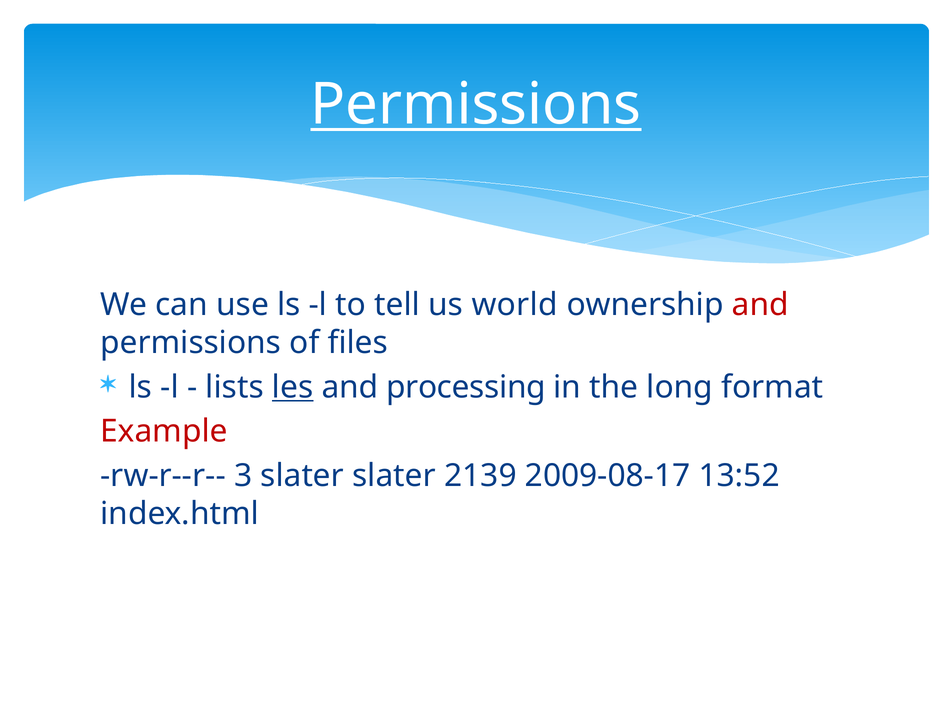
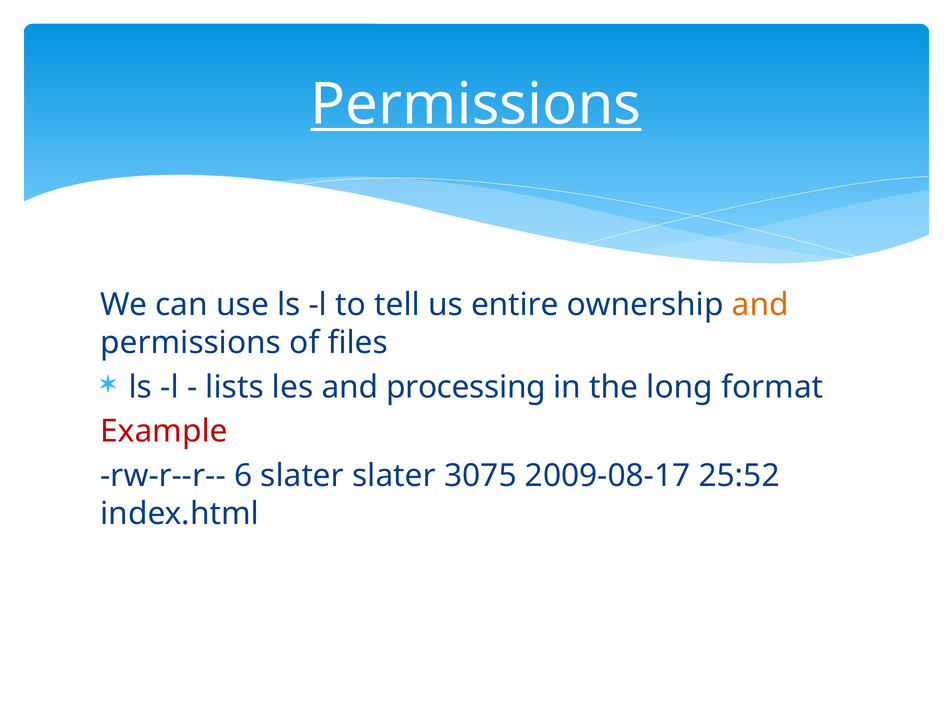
world: world -> entire (515, 305)
and colour: red -> orange (760, 305)
les underline: present -> none (293, 387)
3: 3 -> 6 (243, 476)
2139: 2139 -> 3075 (480, 476)
13:52: 13:52 -> 25:52 (739, 476)
